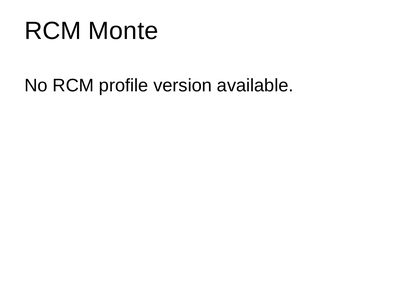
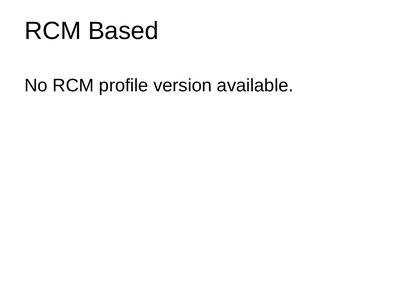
Monte: Monte -> Based (123, 31)
